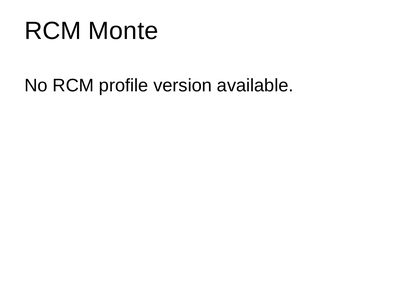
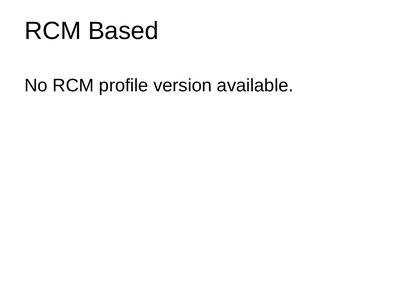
Monte: Monte -> Based (123, 31)
